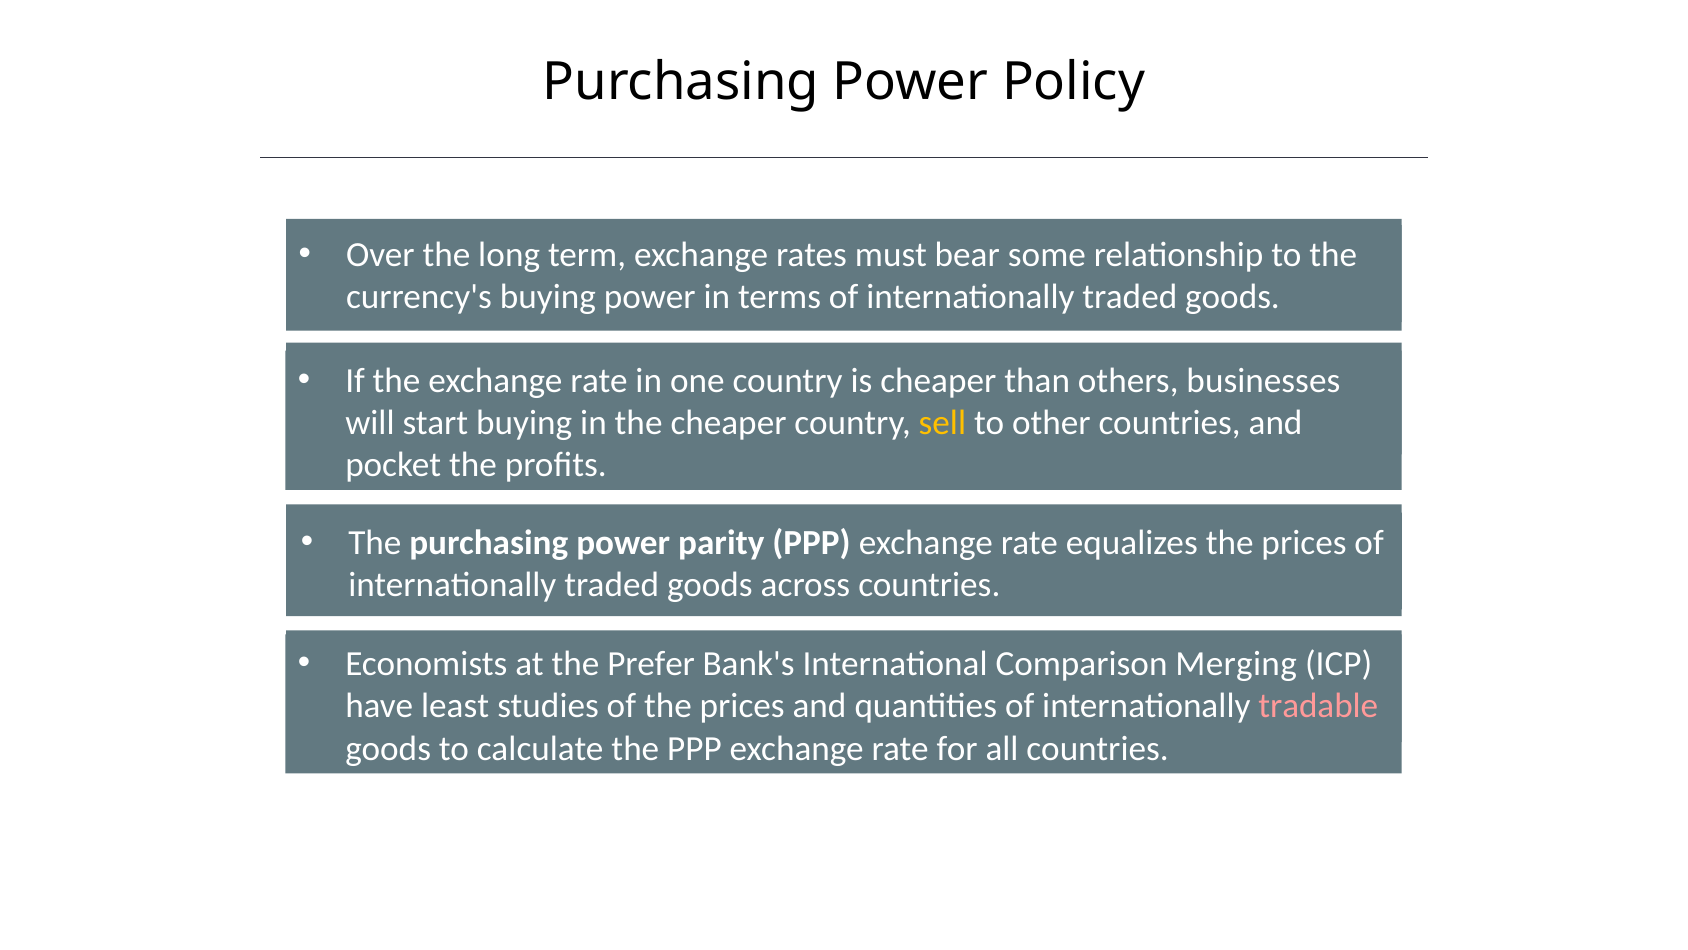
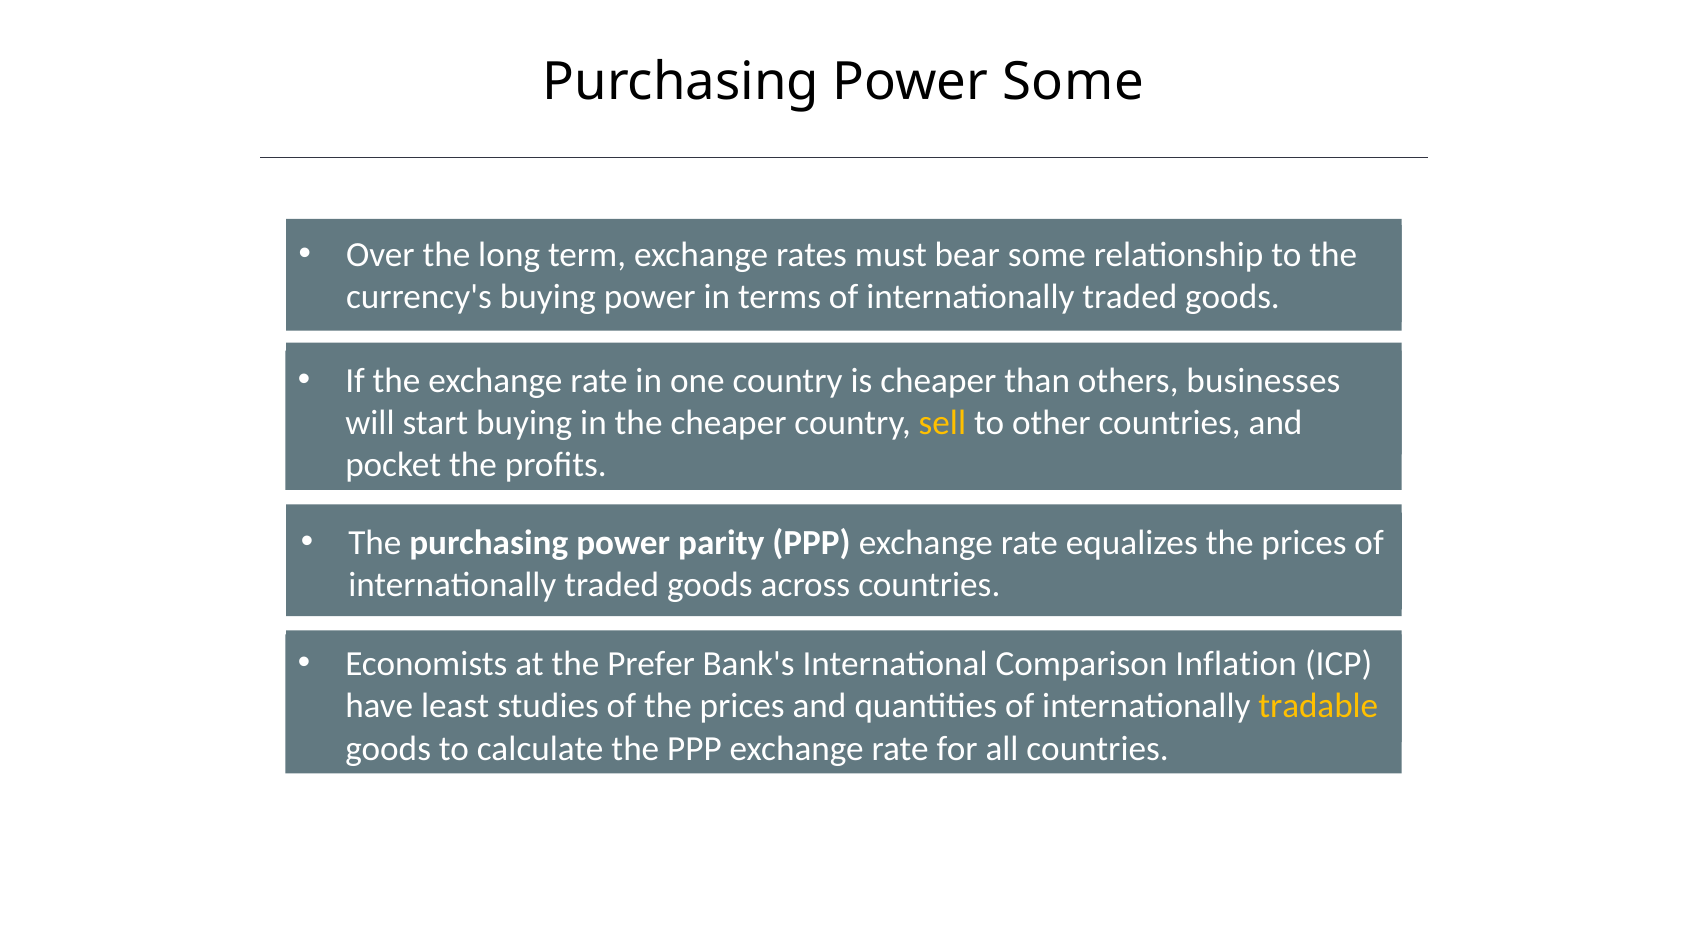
Power Policy: Policy -> Some (1073, 82)
Merging: Merging -> Inflation (1236, 664)
tradable colour: pink -> yellow (1318, 706)
